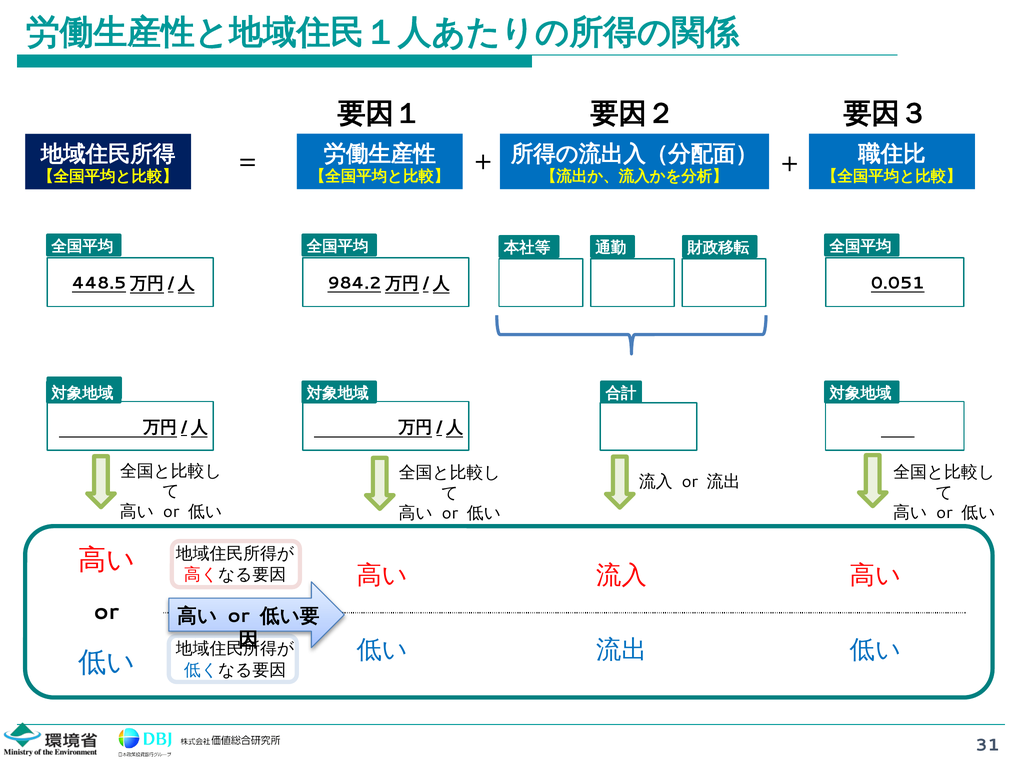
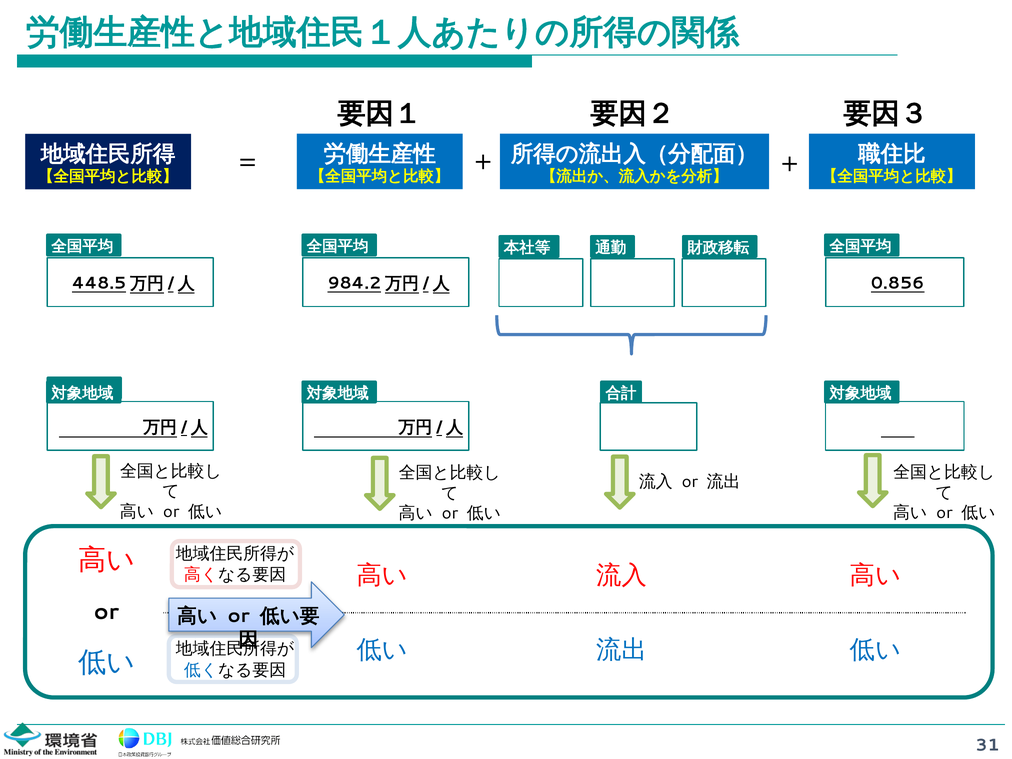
0.051: 0.051 -> 0.856 (898, 283)
